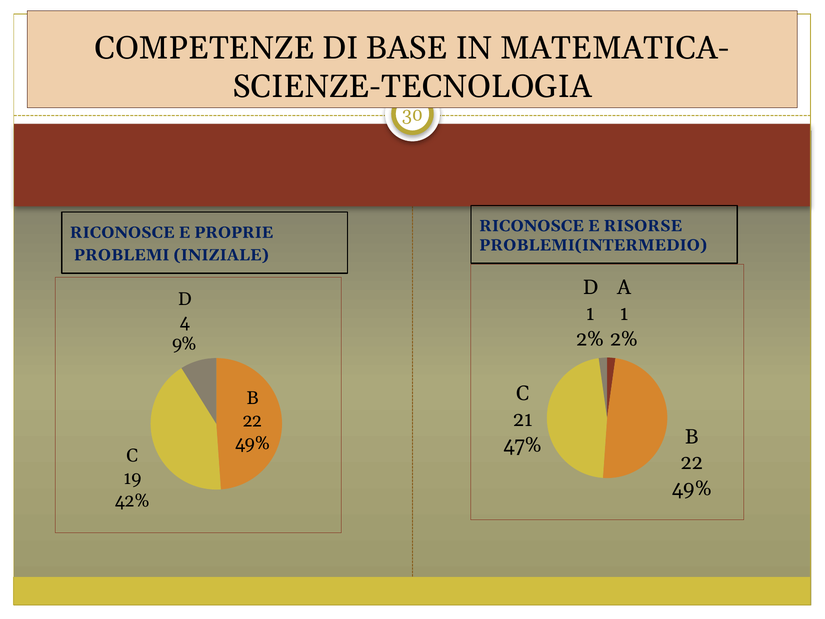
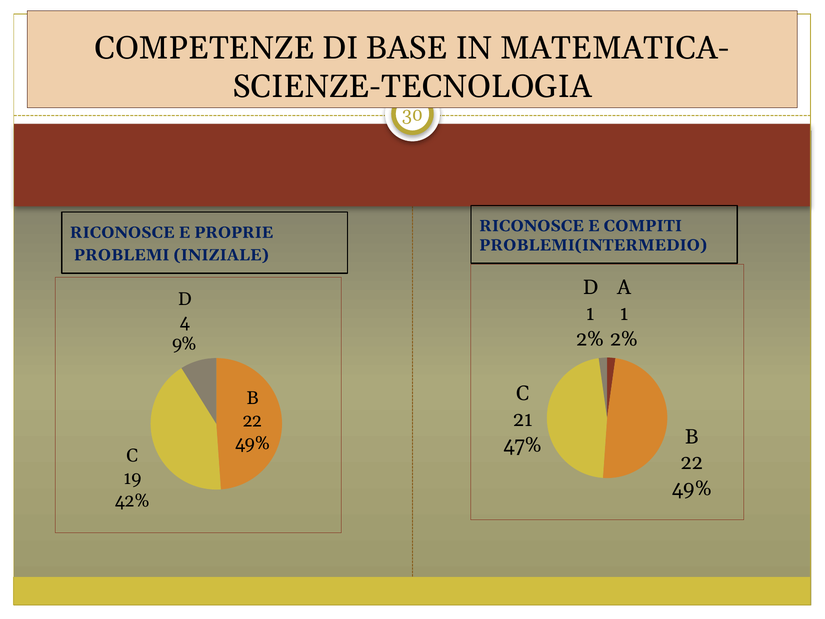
RISORSE: RISORSE -> COMPITI (643, 226)
